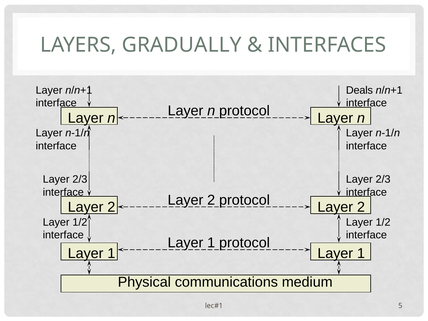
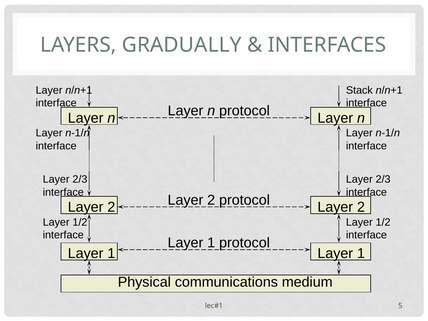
Deals: Deals -> Stack (359, 90)
